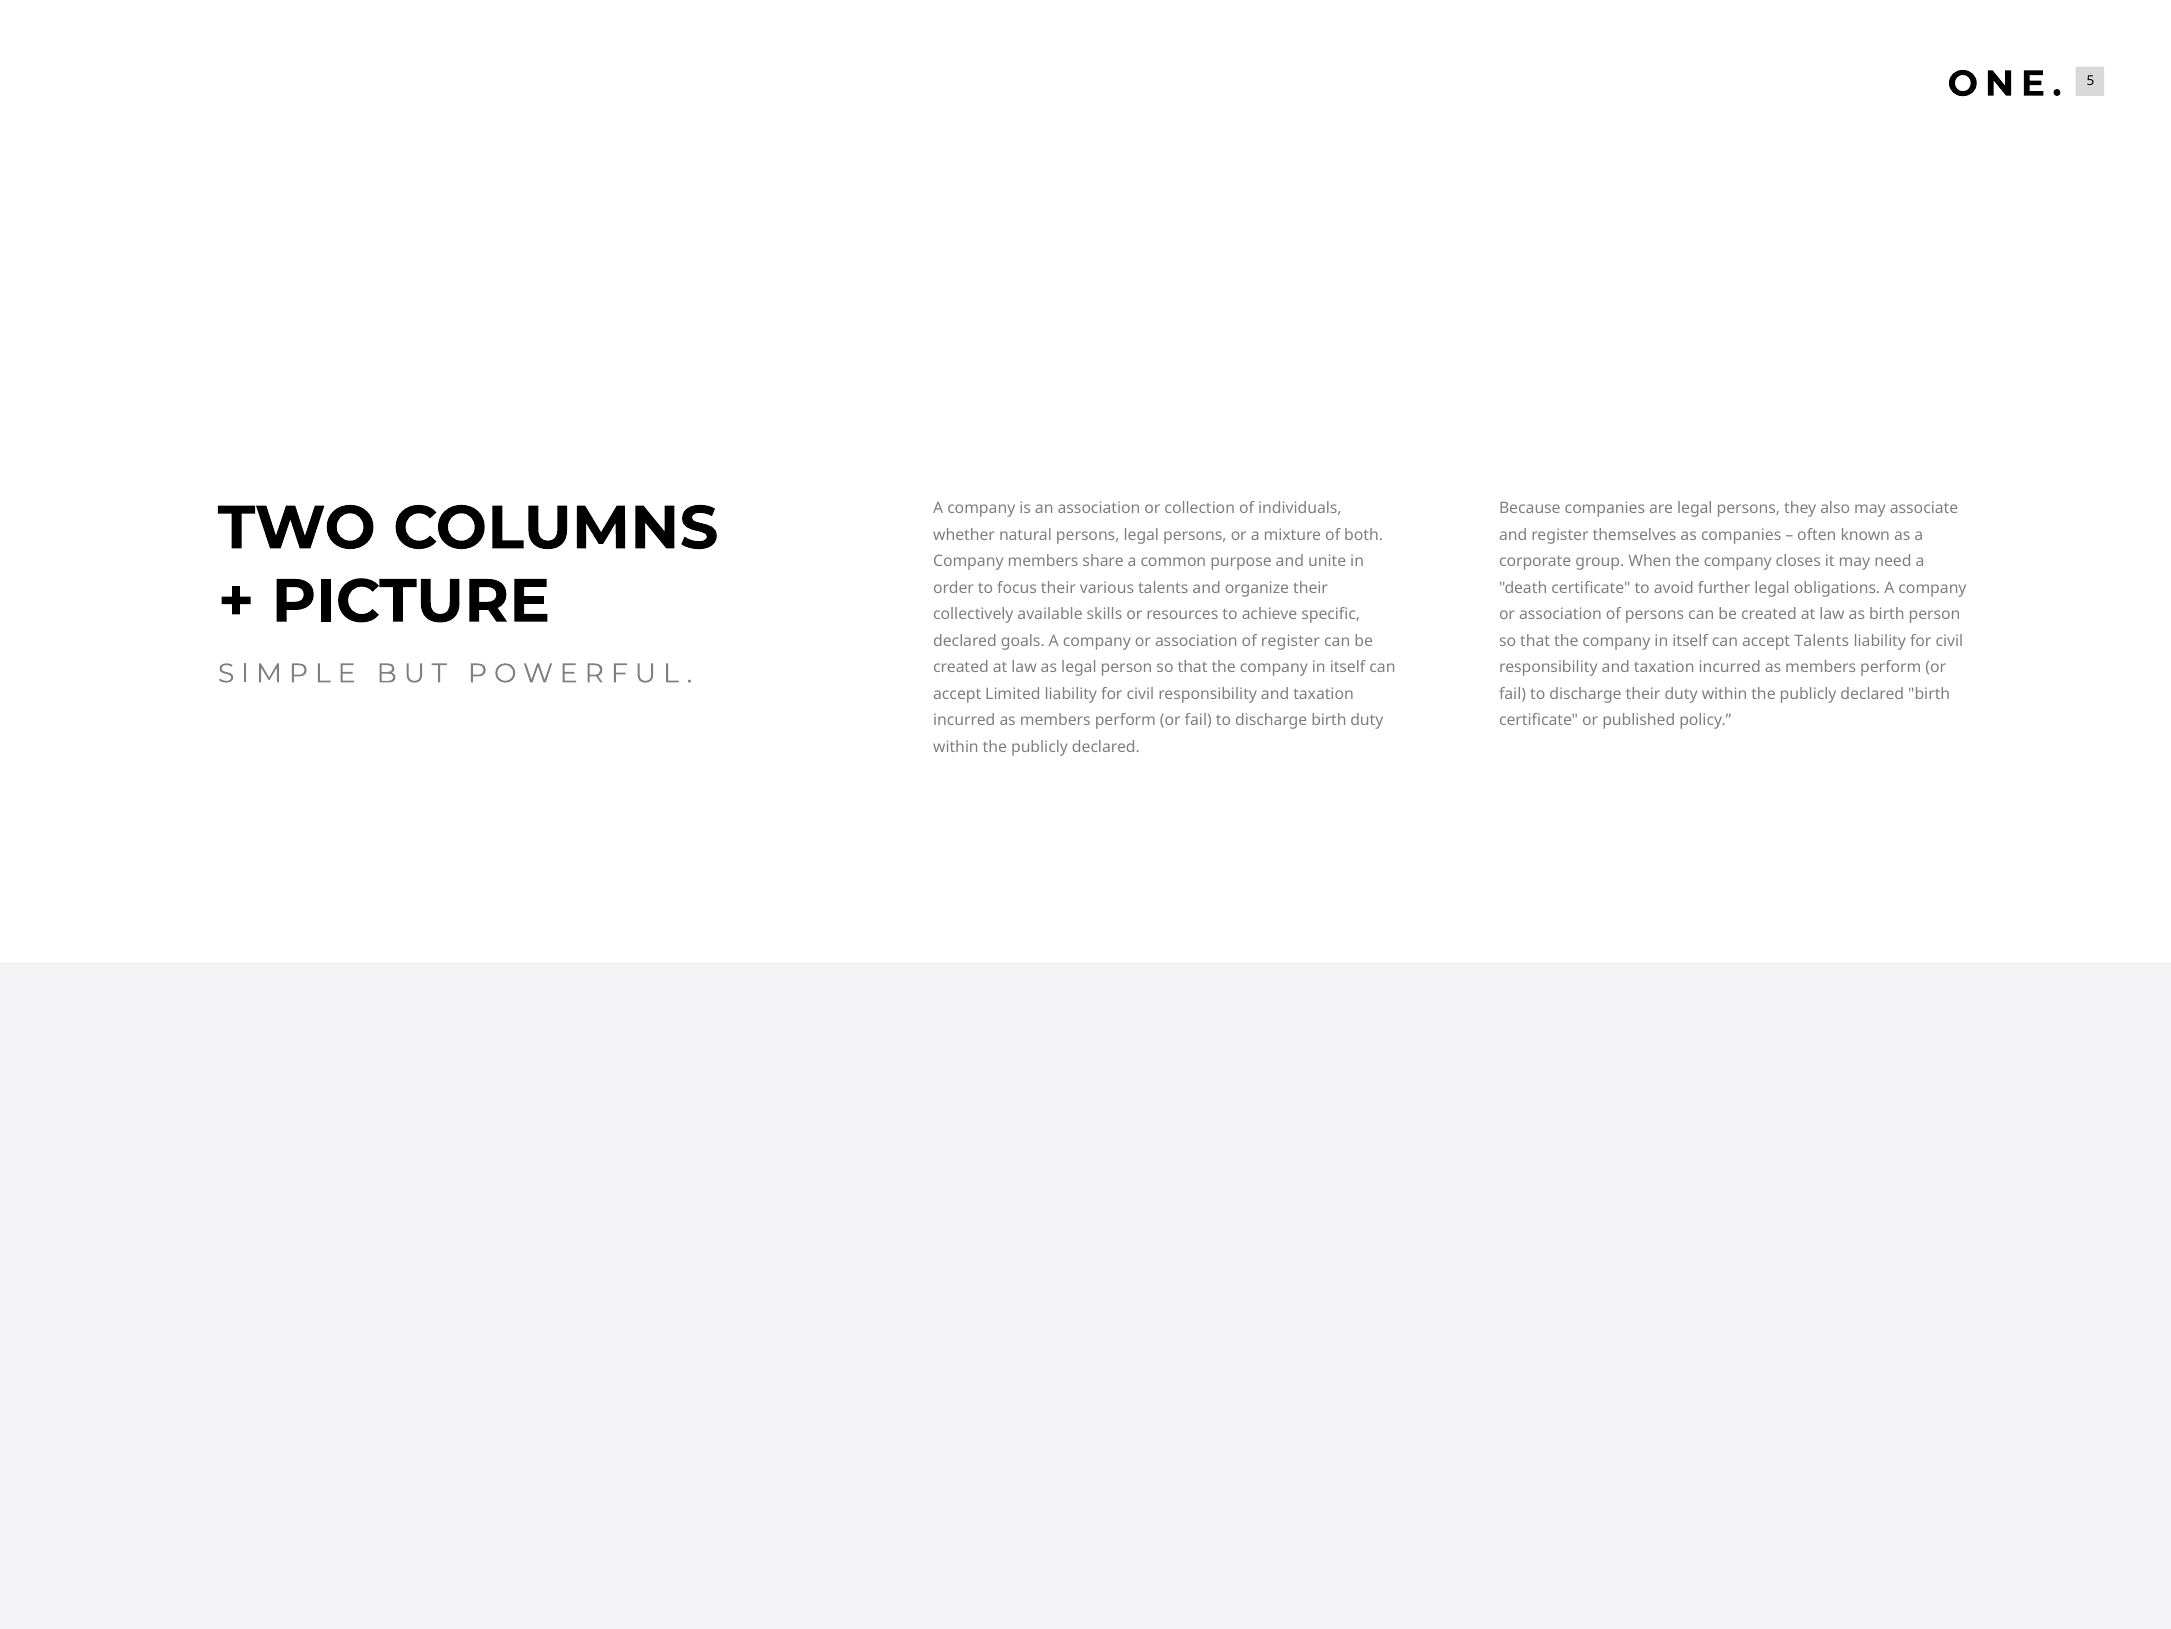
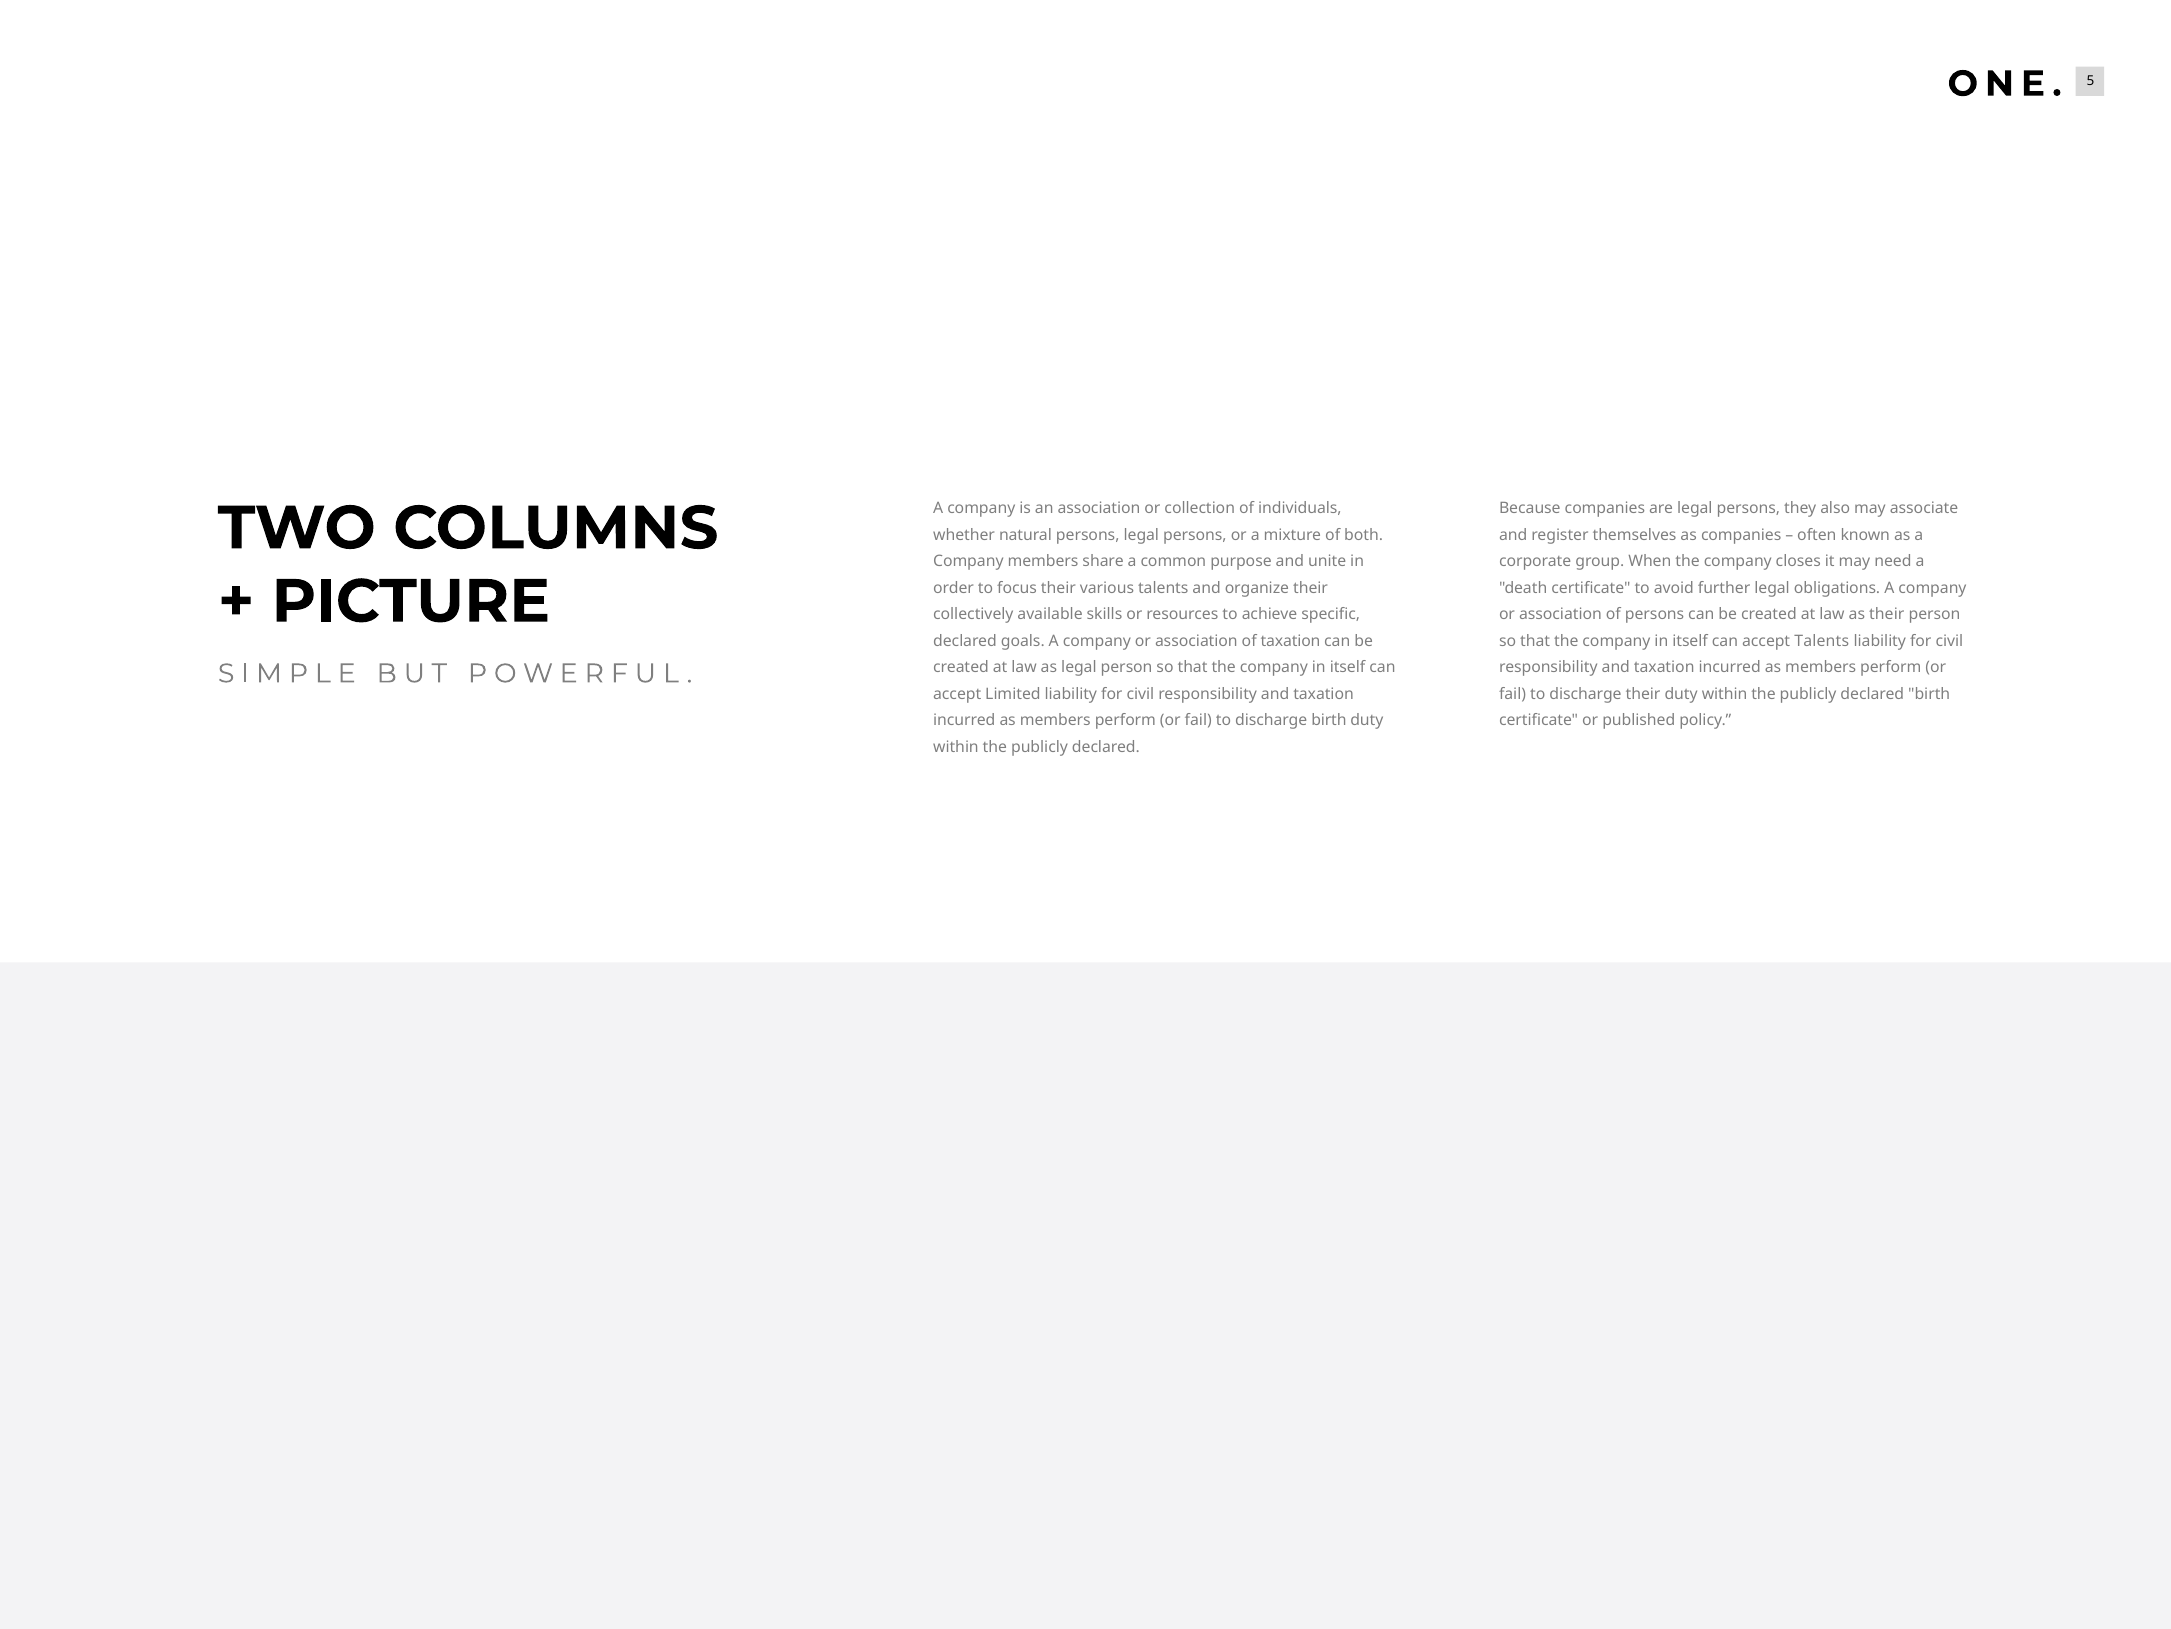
as birth: birth -> their (1887, 614)
of register: register -> taxation (1291, 641)
